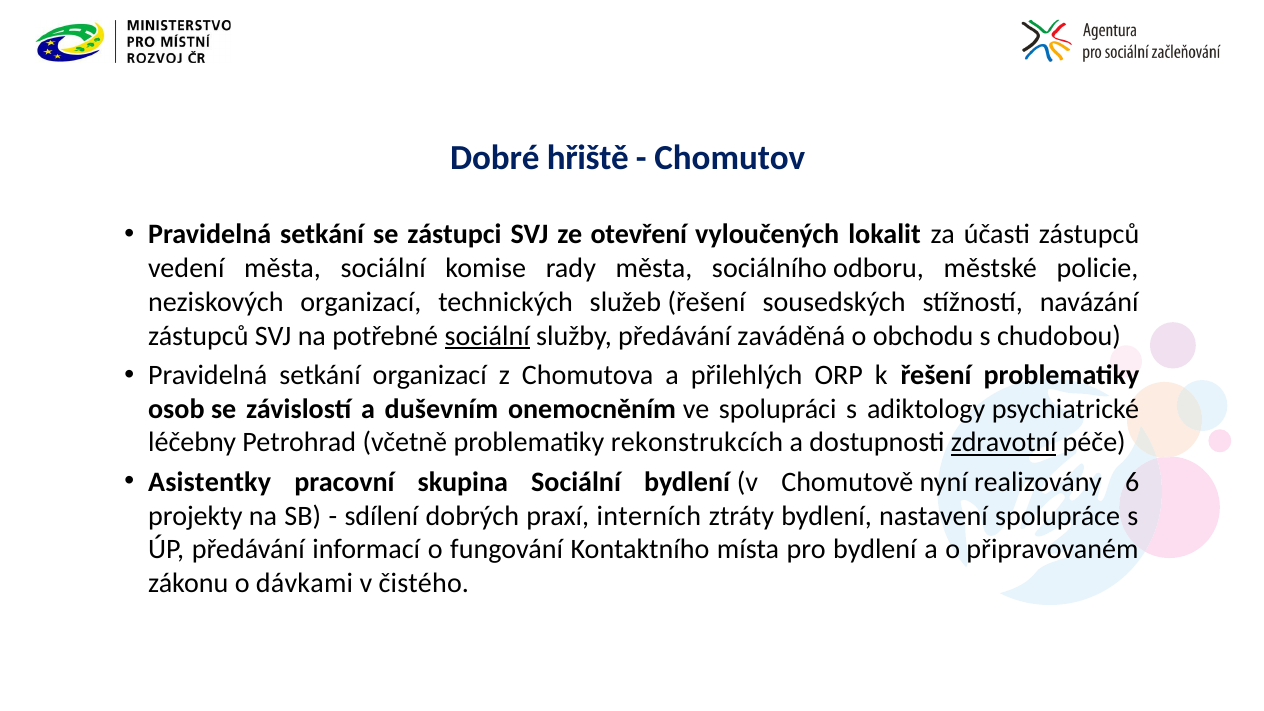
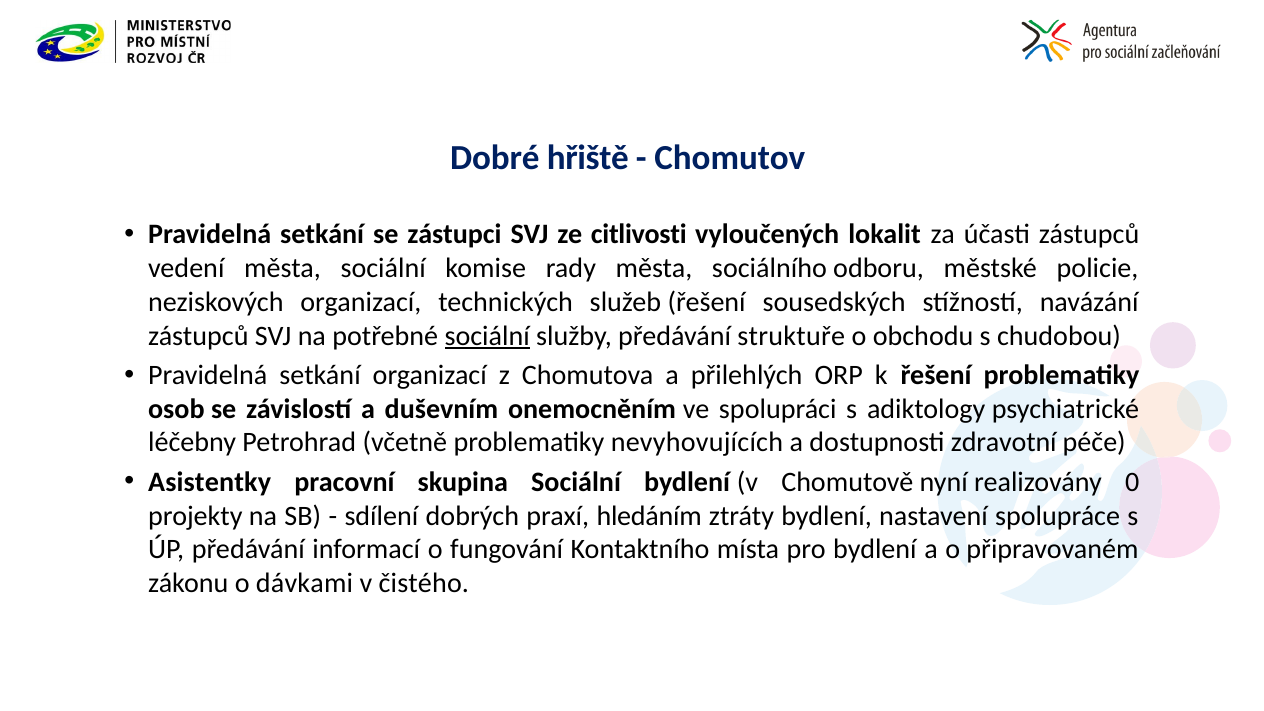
otevření: otevření -> citlivosti (639, 235)
zaváděná: zaváděná -> struktuře (791, 336)
rekonstrukcích: rekonstrukcích -> nevyhovujících (697, 443)
zdravotní underline: present -> none (1004, 443)
6: 6 -> 0 (1132, 482)
interních: interních -> hledáním (649, 516)
